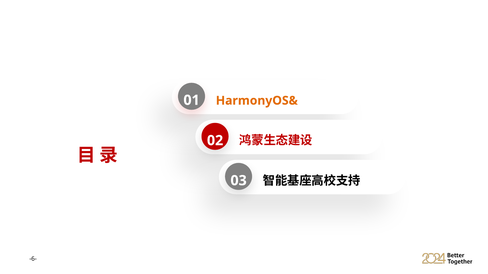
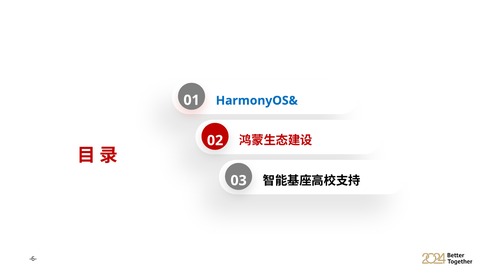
HarmonyOS& colour: orange -> blue (257, 101)
